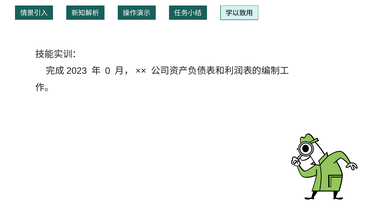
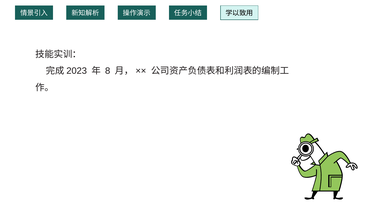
0: 0 -> 8 (108, 71)
